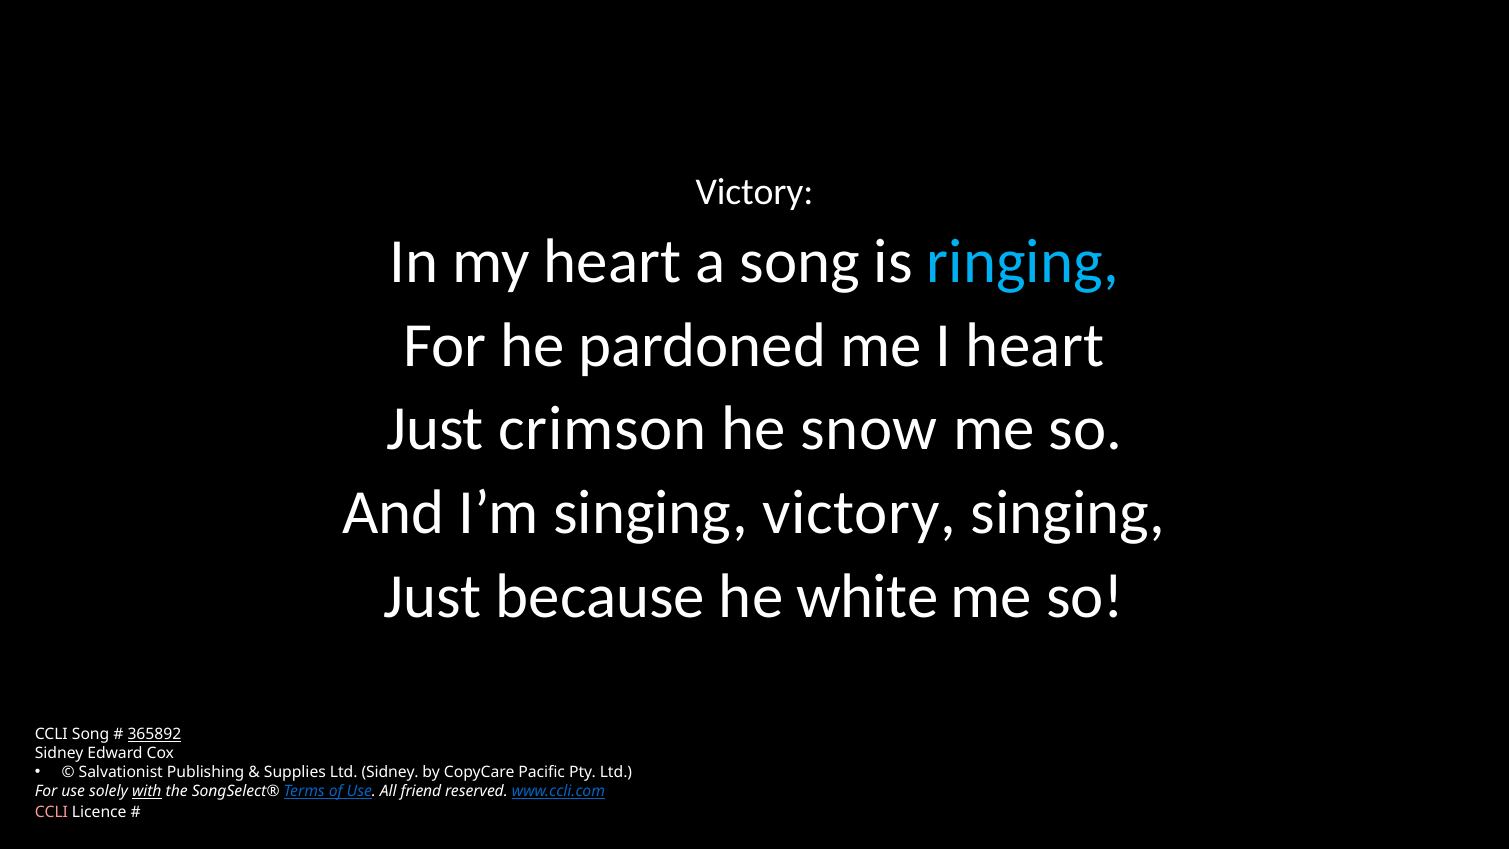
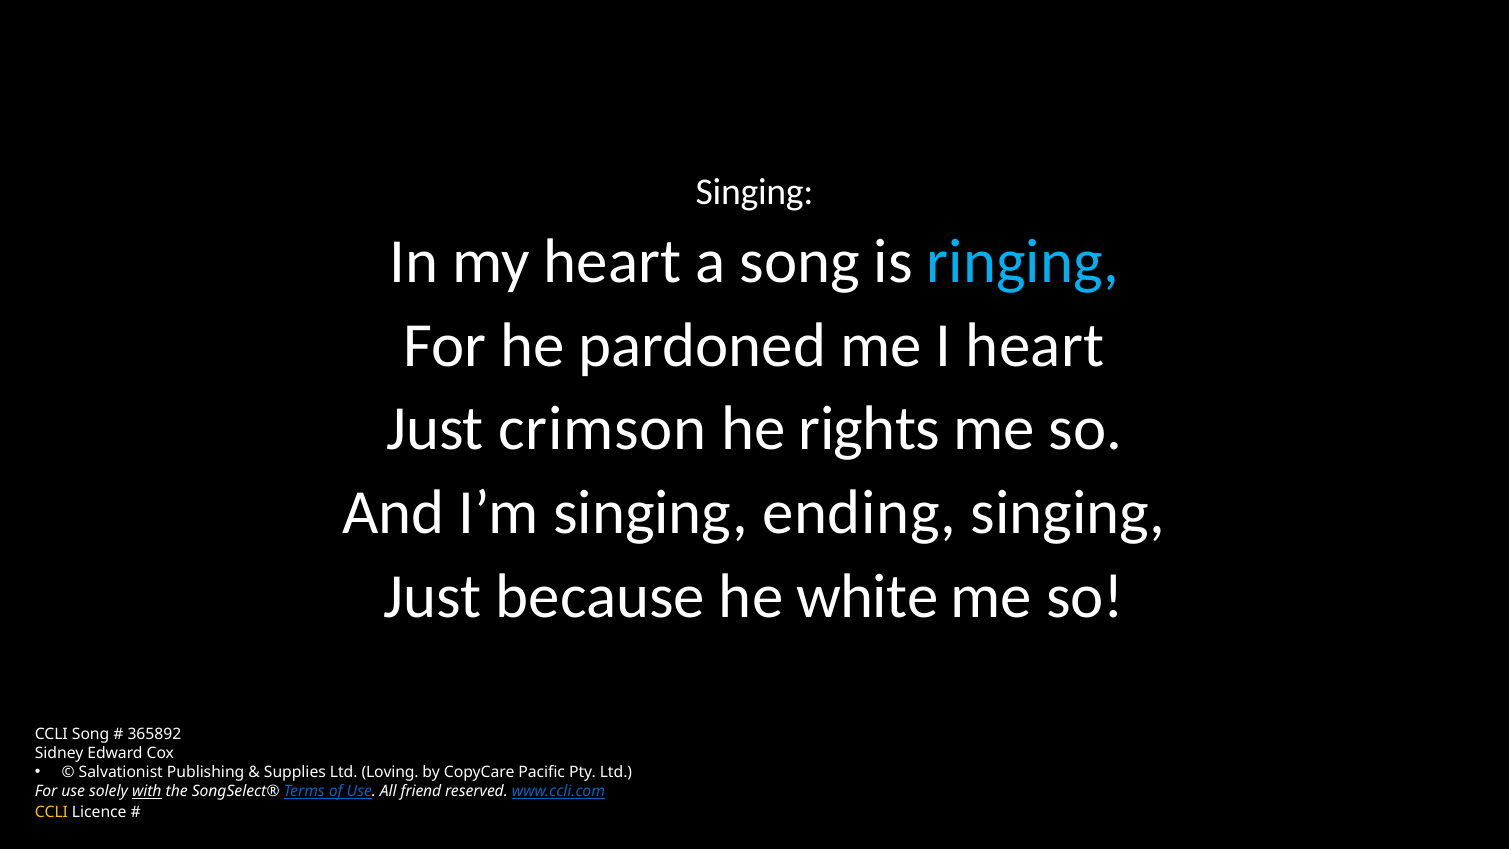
Victory: Victory -> Singing (755, 192)
snow: snow -> rights (870, 429)
singing victory: victory -> ending (859, 513)
365892 underline: present -> none (154, 735)
Ltd Sidney: Sidney -> Loving (390, 772)
CCLI colour: pink -> yellow (51, 813)
